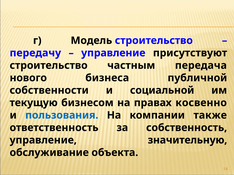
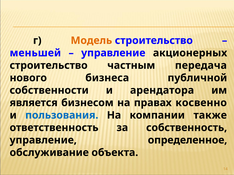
Модель colour: black -> orange (91, 41)
передачу: передачу -> меньшей (35, 53)
присутствуют: присутствуют -> акционерных (190, 53)
социальной: социальной -> арендатора (162, 91)
текущую: текущую -> является (34, 103)
значительную: значительную -> определенное (188, 140)
